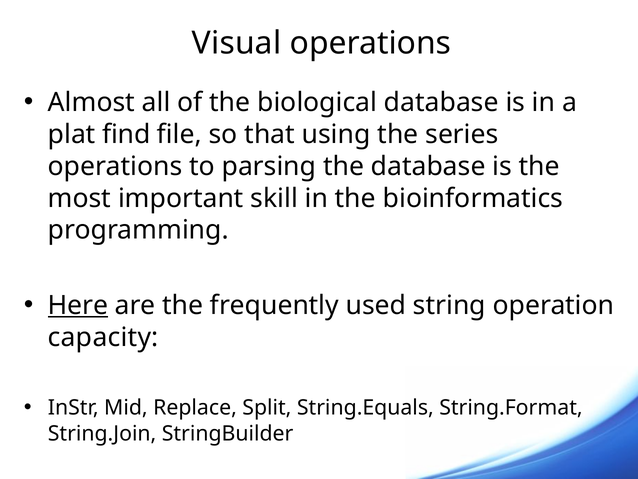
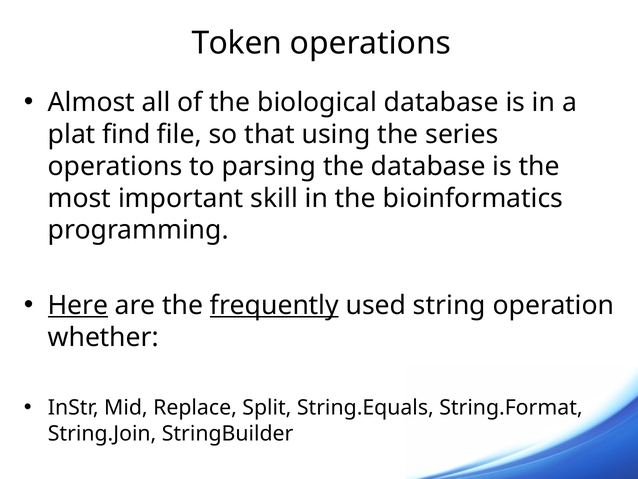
Visual: Visual -> Token (237, 43)
frequently underline: none -> present (274, 305)
capacity: capacity -> whether (103, 337)
